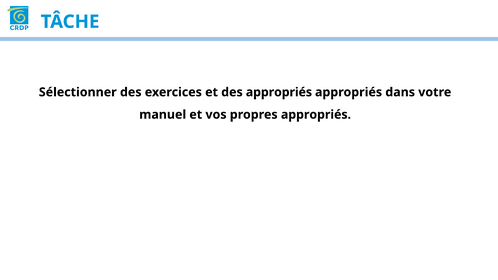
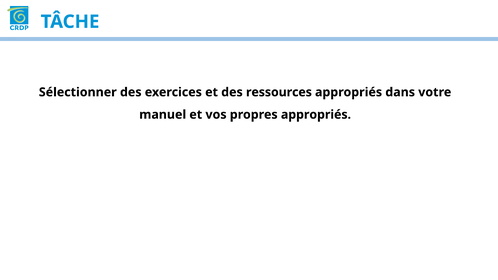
des appropriés: appropriés -> ressources (279, 92)
